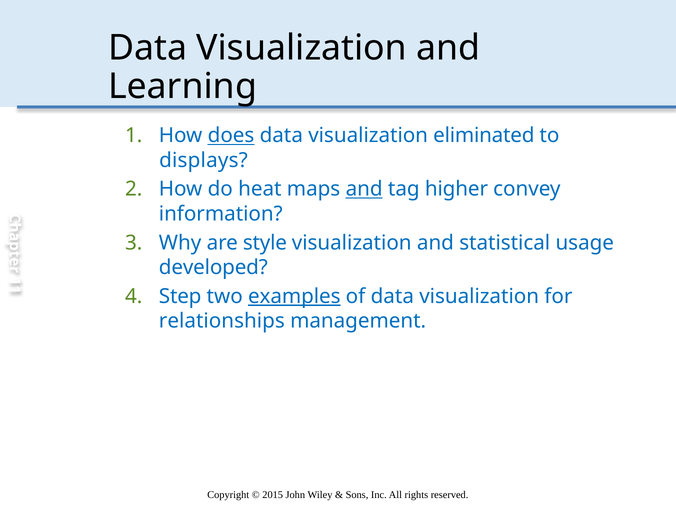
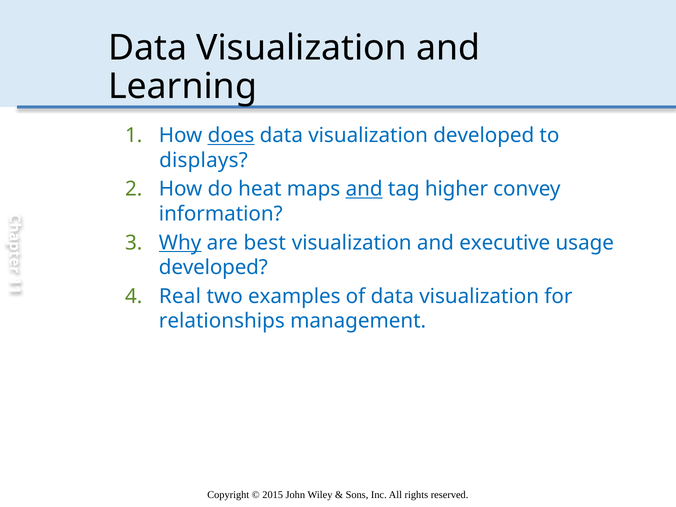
visualization eliminated: eliminated -> developed (484, 135)
Why underline: none -> present (180, 243)
style: style -> best (265, 243)
statistical: statistical -> executive (505, 243)
Step: Step -> Real (180, 296)
examples underline: present -> none (294, 296)
